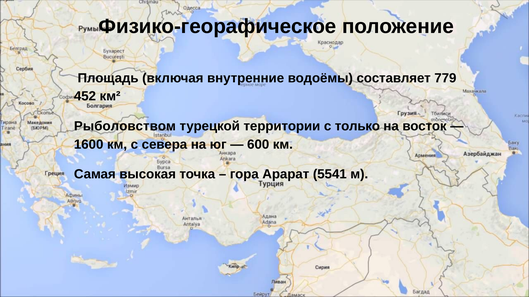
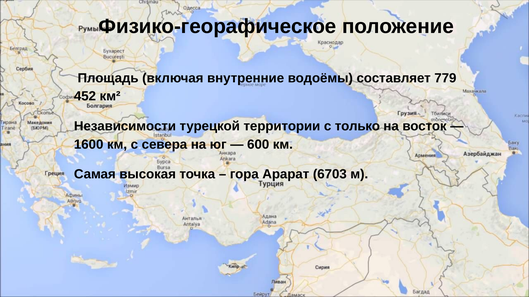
Рыболовством: Рыболовством -> Независимости (125, 126)
5541: 5541 -> 6703 (330, 175)
